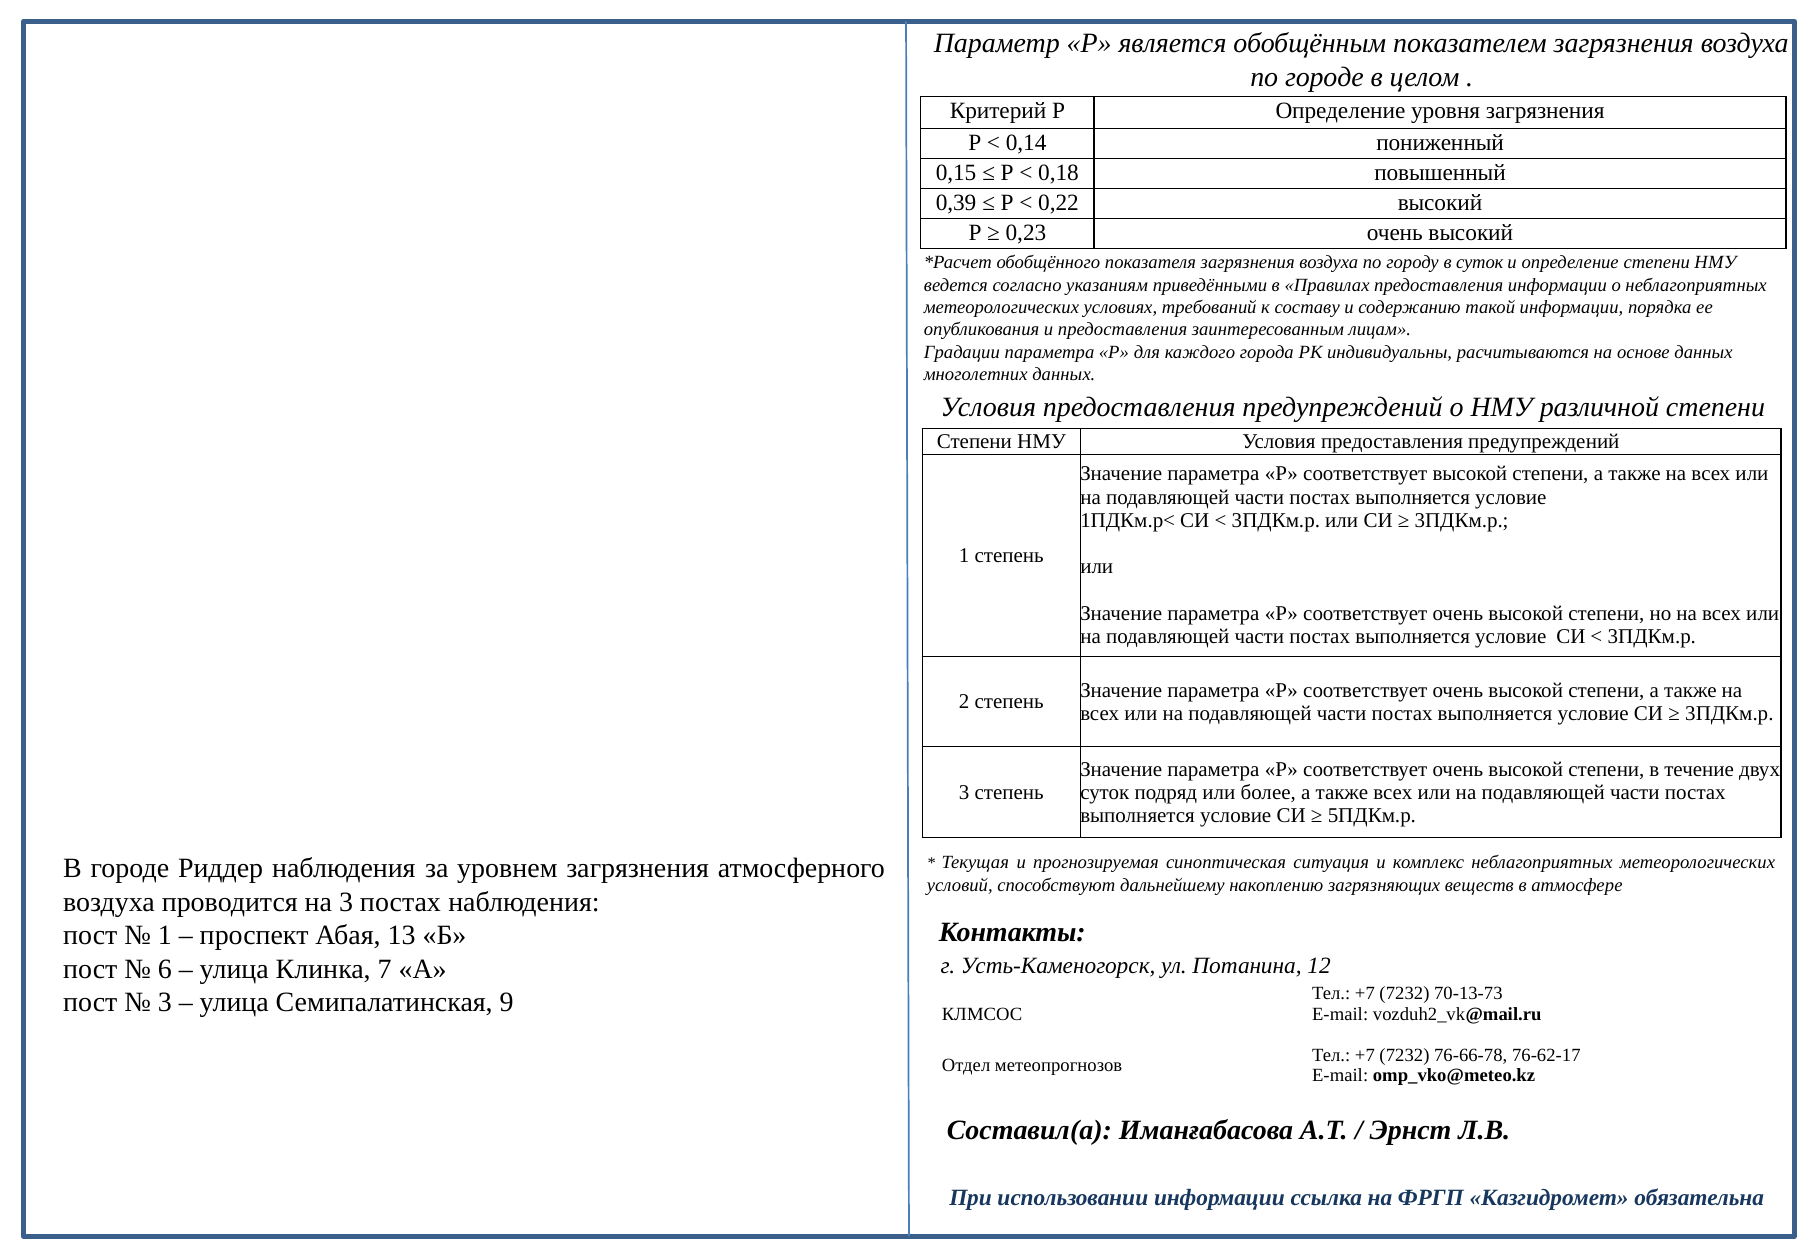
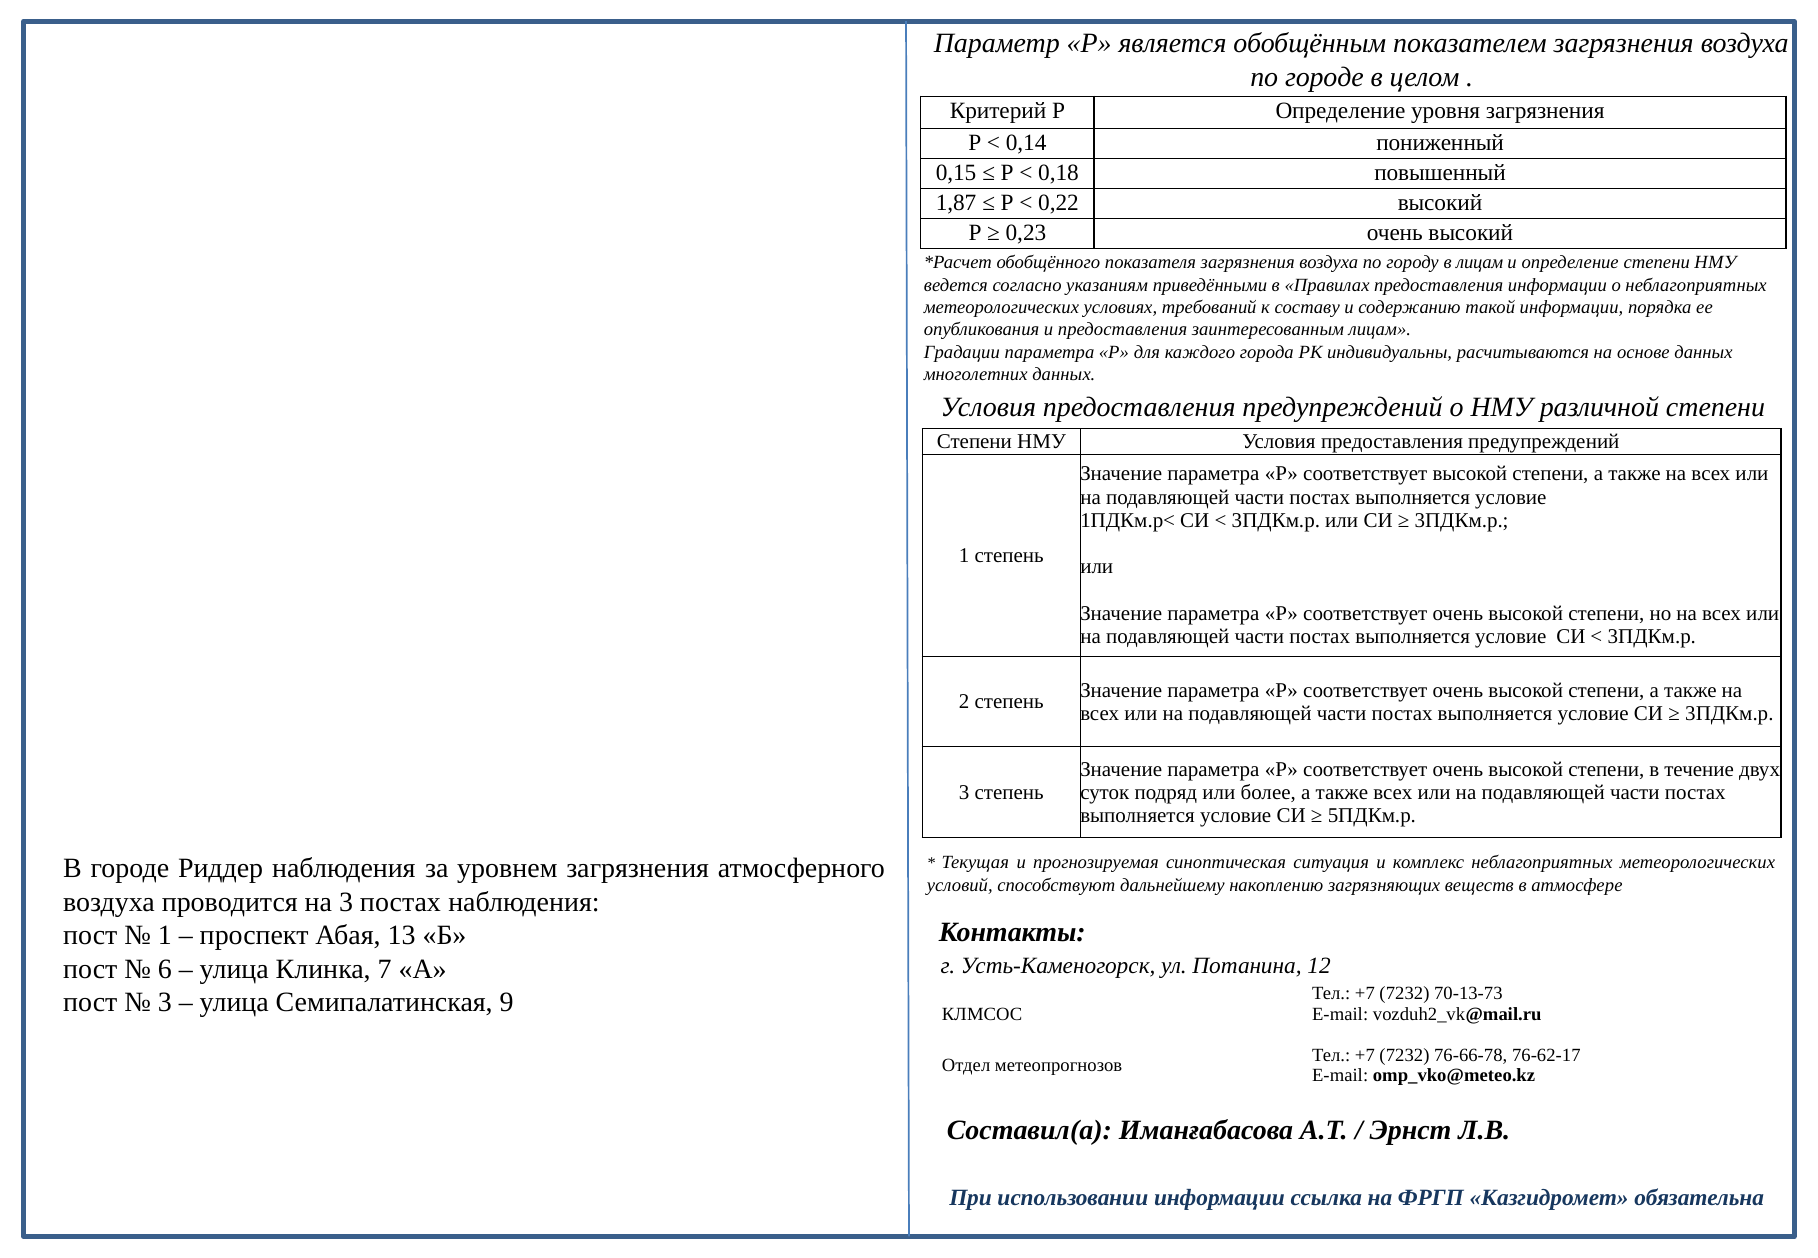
0,39: 0,39 -> 1,87 (956, 203)
в суток: суток -> лицам (1480, 263)
